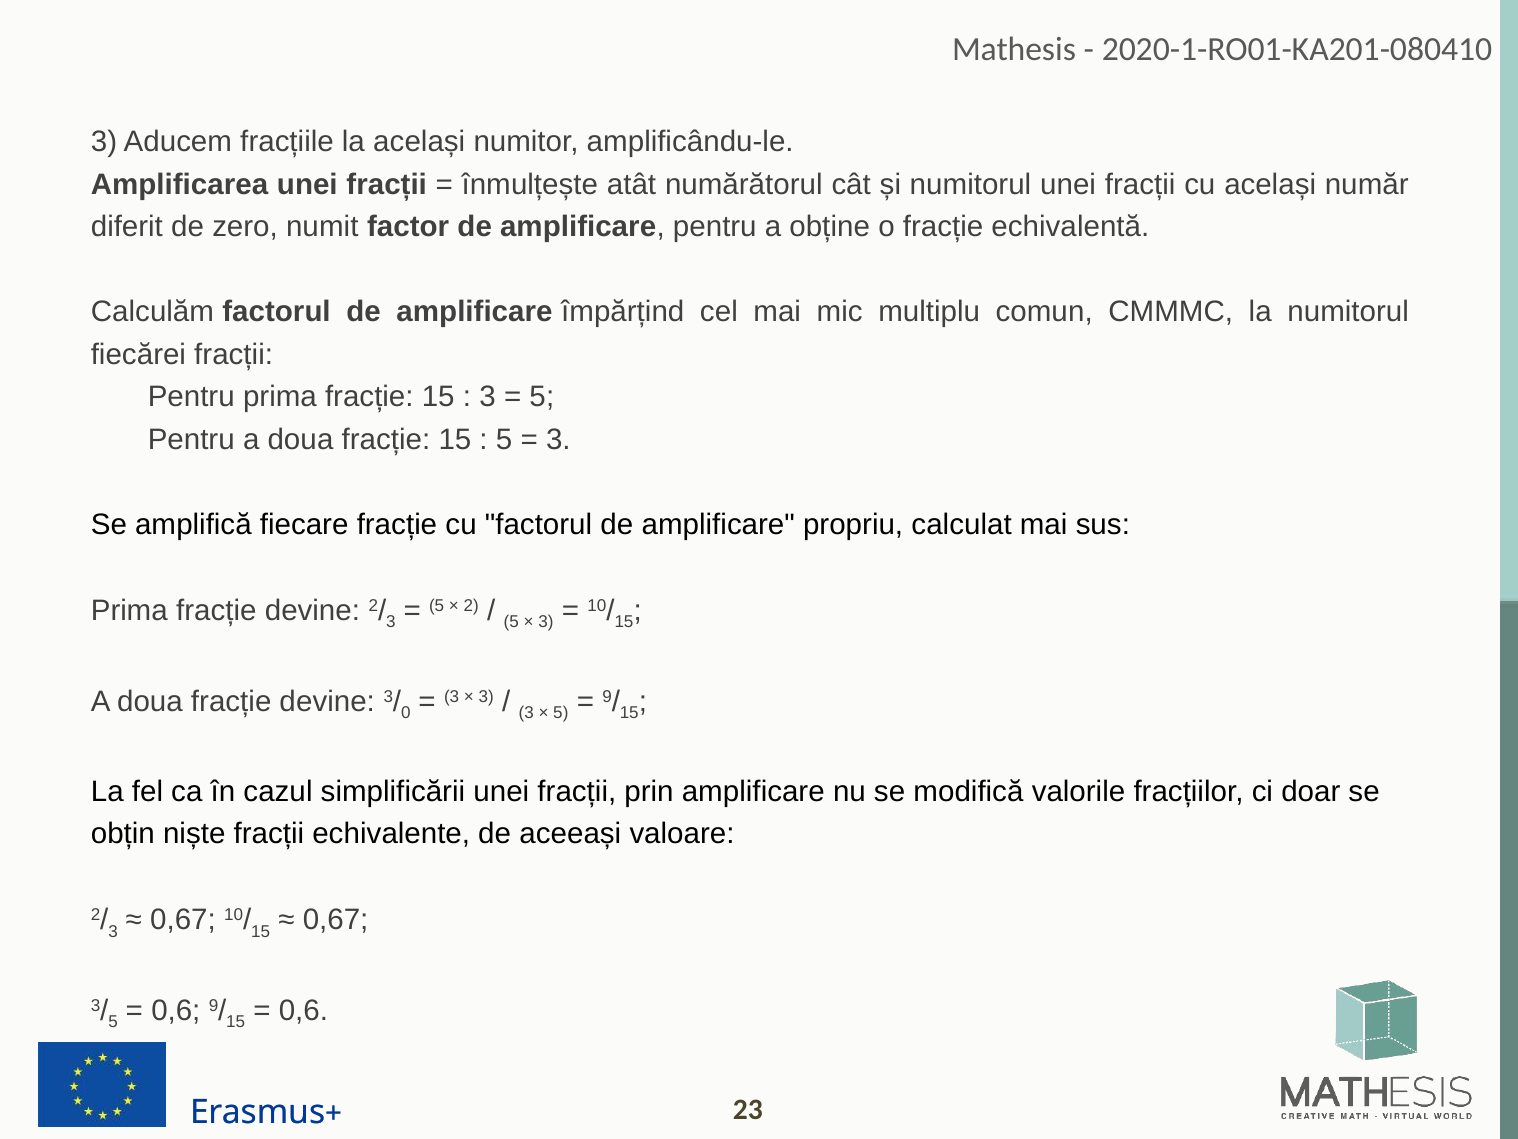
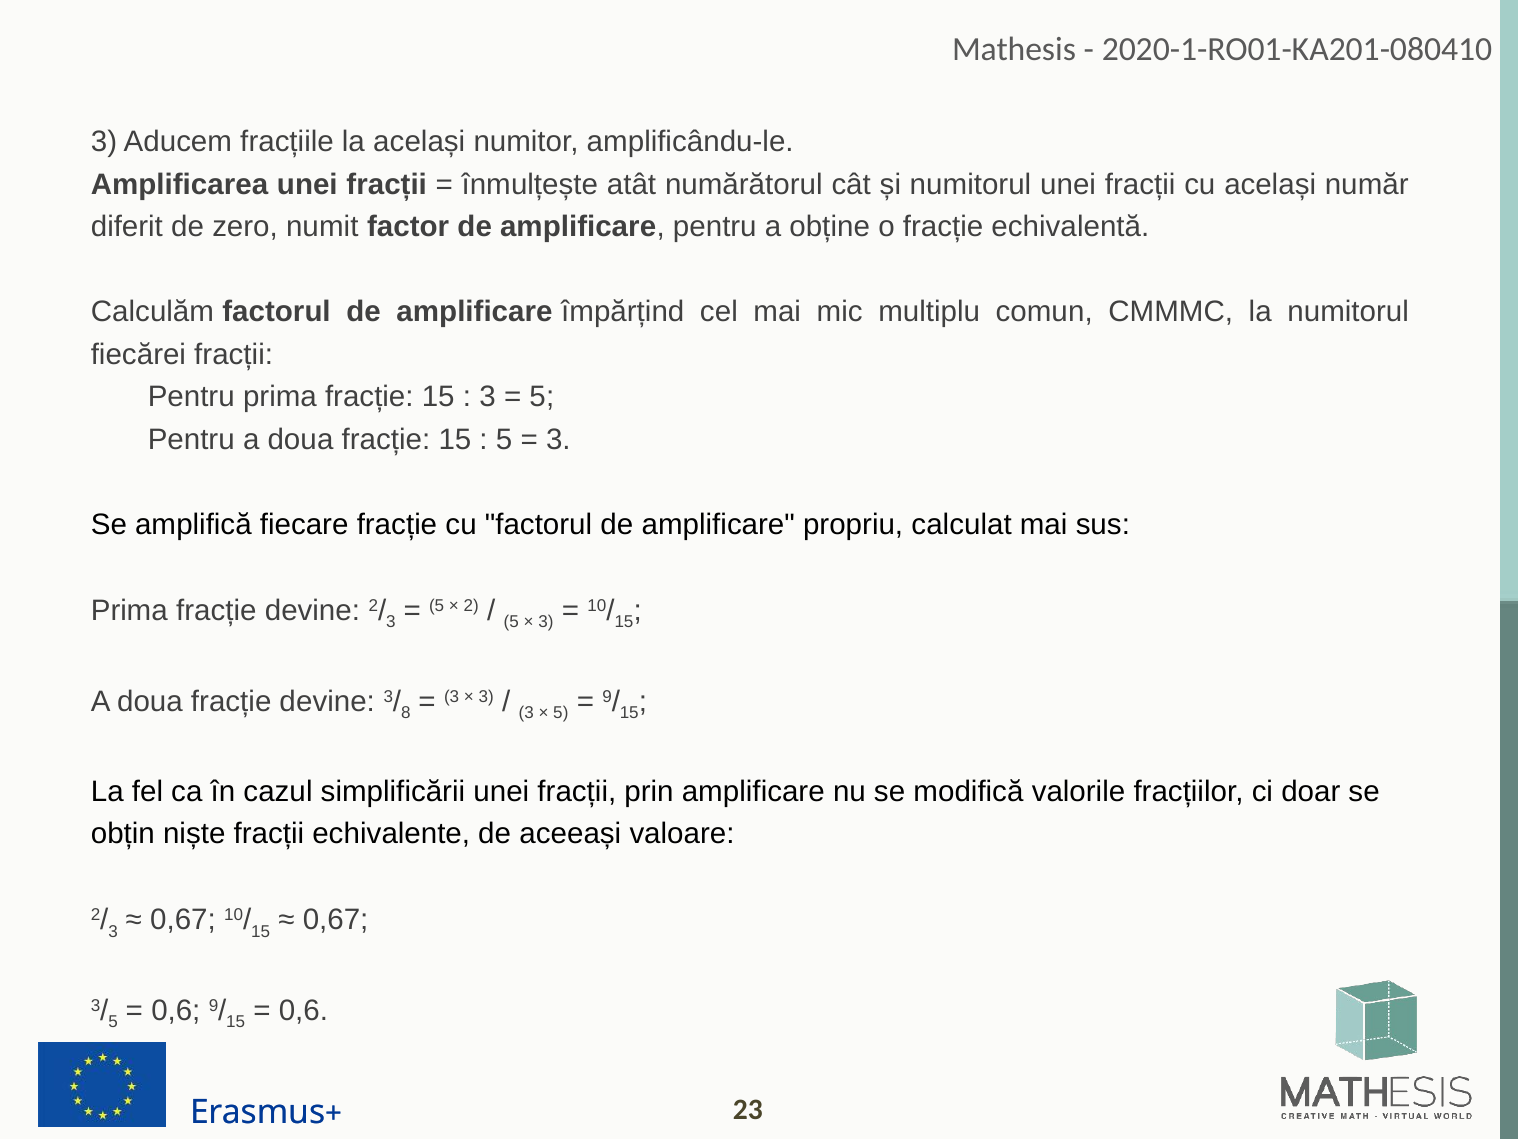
0: 0 -> 8 (406, 713)
